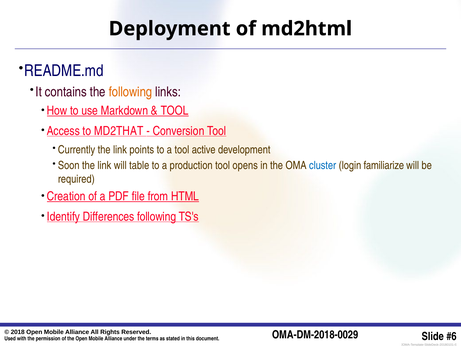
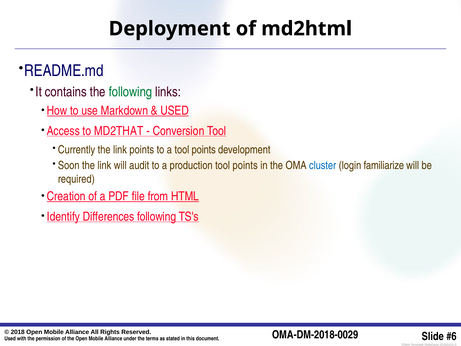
following colour: orange -> green (130, 92)
TOOL: TOOL -> USED (175, 111)
a tool active: active -> points (204, 150)
table: table -> audit (139, 165)
production tool opens: opens -> points (245, 165)
